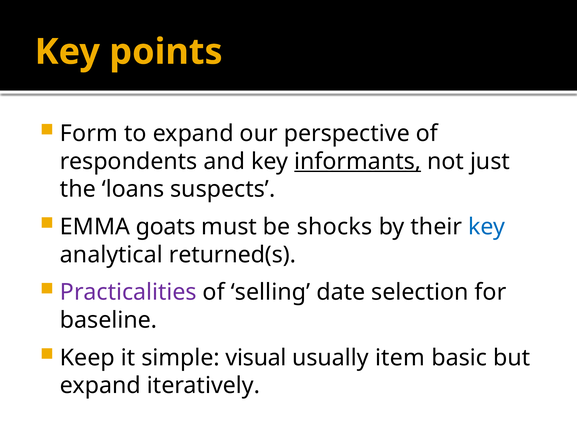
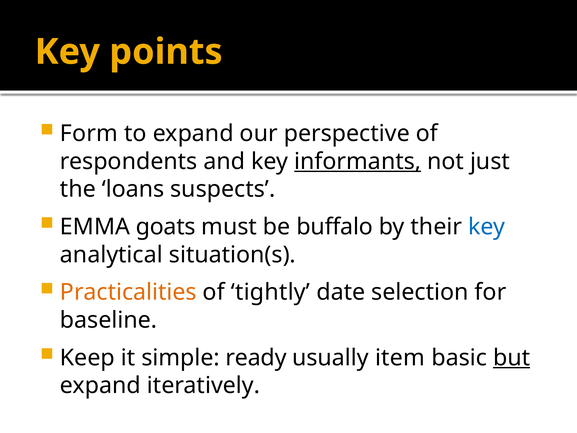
shocks: shocks -> buffalo (335, 227)
returned(s: returned(s -> situation(s (232, 255)
Practicalities colour: purple -> orange (128, 292)
selling: selling -> tightly (270, 292)
visual: visual -> ready (256, 357)
but underline: none -> present (512, 357)
